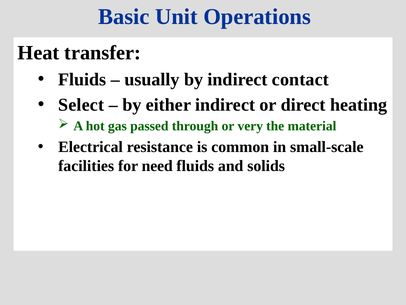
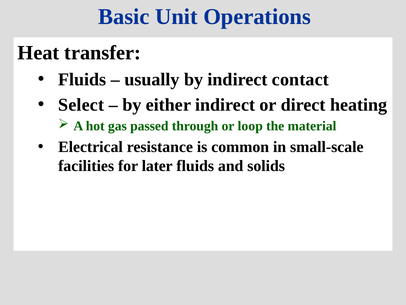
very: very -> loop (250, 126)
need: need -> later (157, 166)
